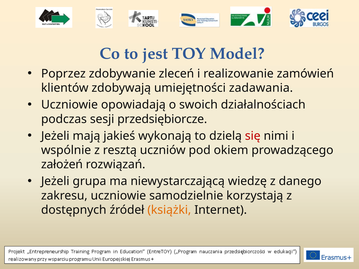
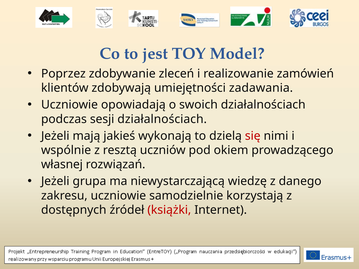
sesji przedsiębiorcze: przedsiębiorcze -> działalnościach (162, 119)
założeń: założeń -> własnej (62, 165)
książki colour: orange -> red (169, 210)
